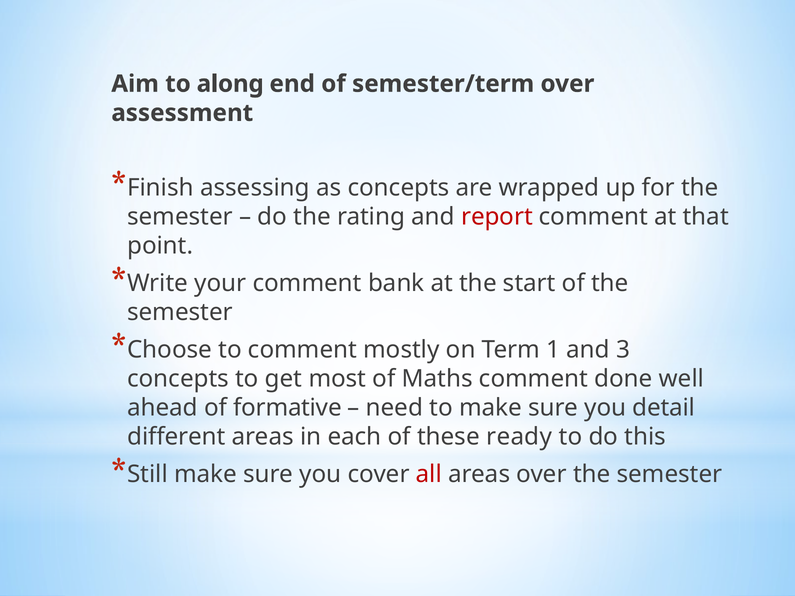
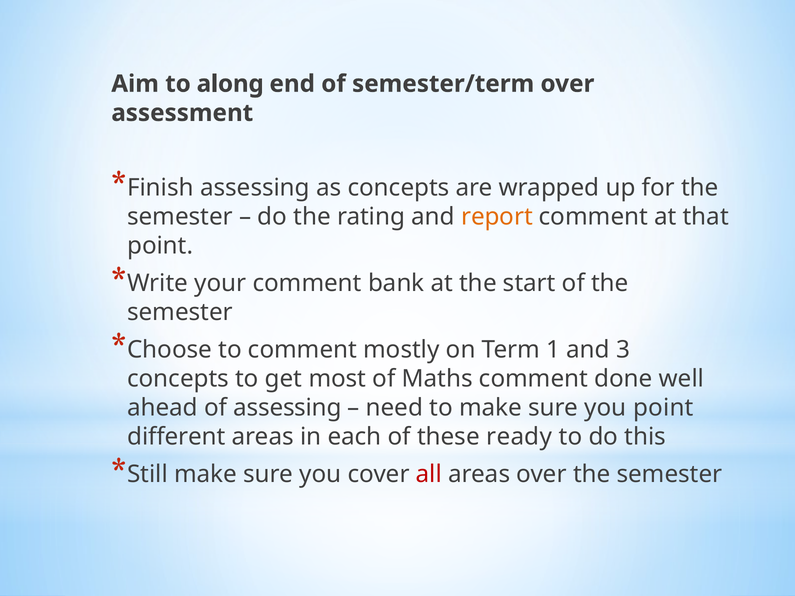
report colour: red -> orange (497, 217)
of formative: formative -> assessing (287, 408)
you detail: detail -> point (663, 408)
